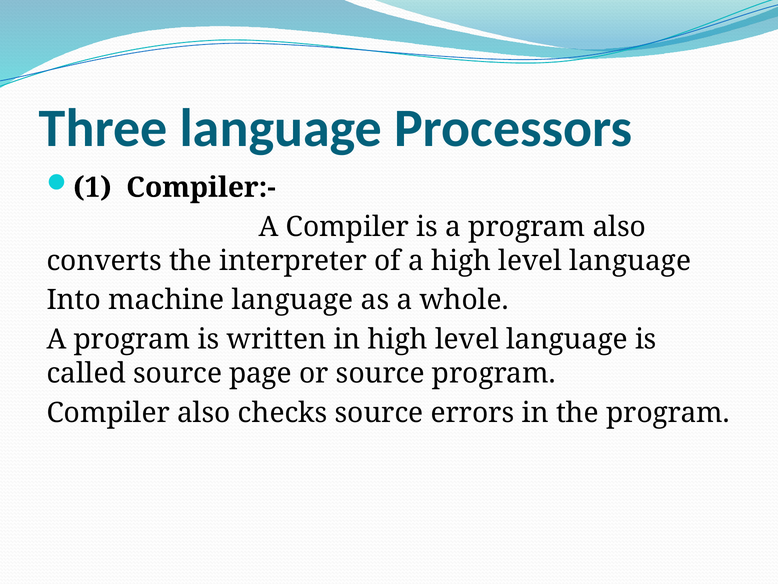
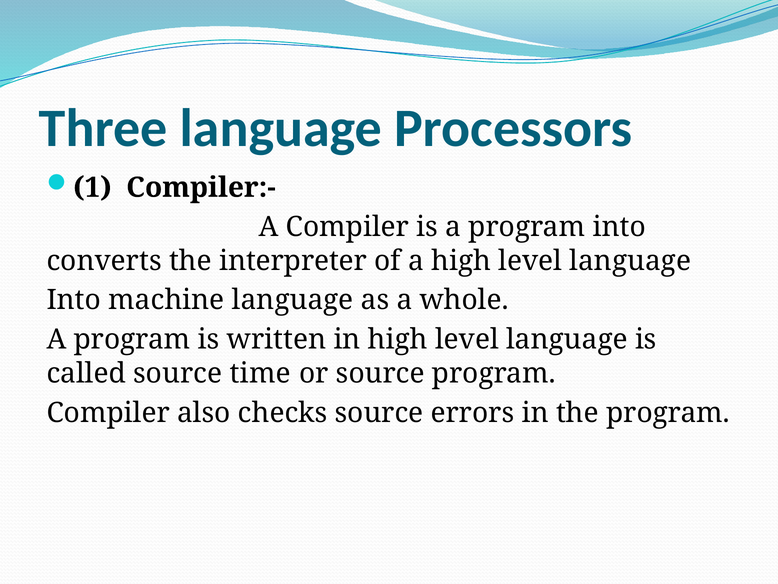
program also: also -> into (619, 227)
page: page -> time (260, 373)
